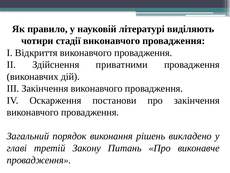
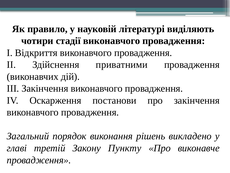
Питань: Питань -> Пункту (125, 148)
